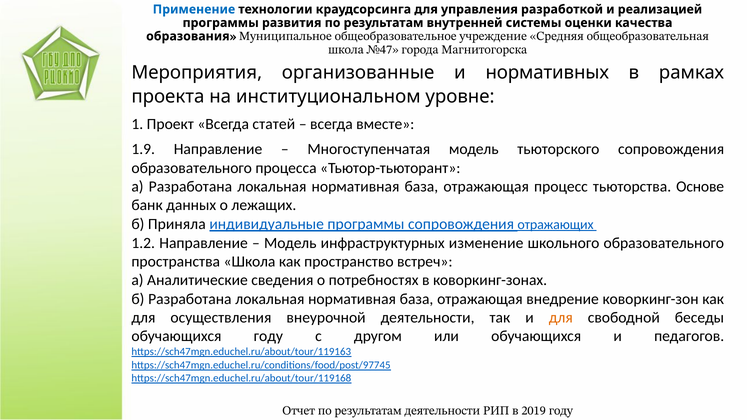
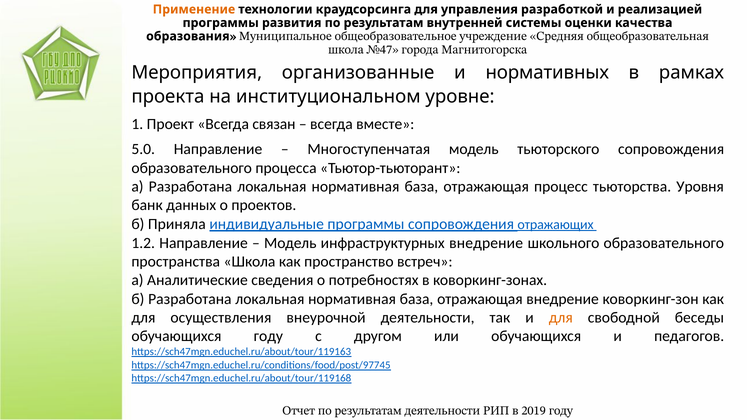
Применение colour: blue -> orange (194, 9)
статей: статей -> связан (274, 124)
1.9: 1.9 -> 5.0 (143, 149)
Основе: Основе -> Уровня (700, 187)
лежащих: лежащих -> проектов (264, 205)
инфраструктурных изменение: изменение -> внедрение (486, 243)
